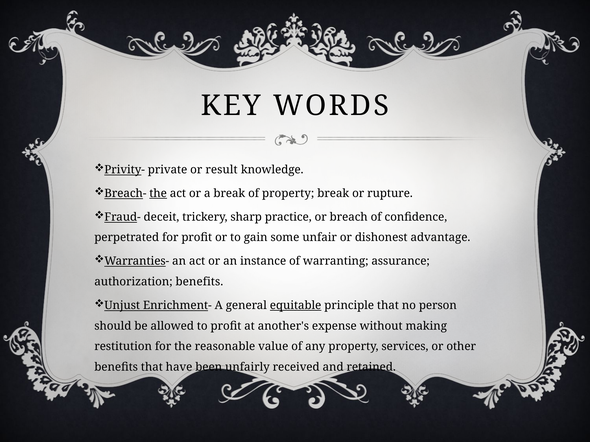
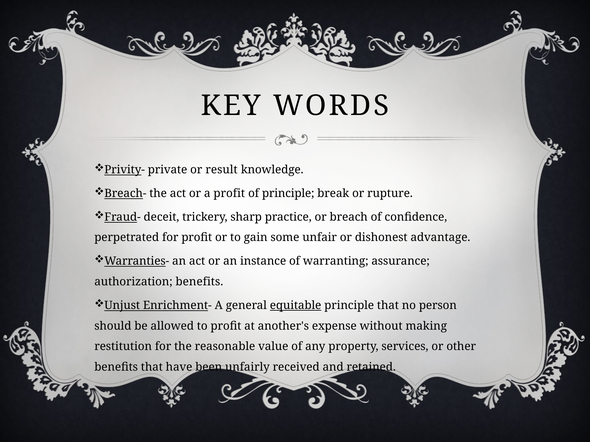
the underline: present -> none (158, 194)
a break: break -> profit (229, 194)
of property: property -> principle (288, 194)
